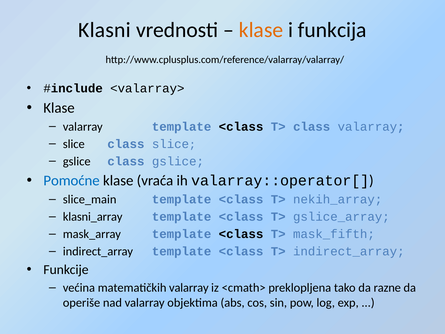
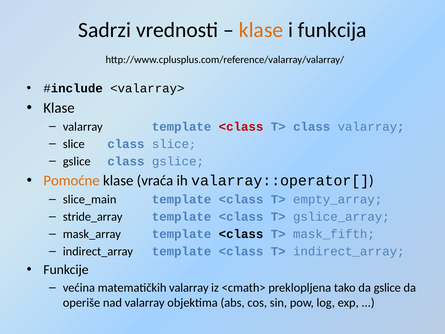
Klasni: Klasni -> Sadrzi (105, 30)
<class colour: black -> red (241, 126)
Pomoćne colour: blue -> orange (72, 181)
nekih_array: nekih_array -> empty_array (338, 199)
klasni_array: klasni_array -> stride_array (93, 217)
da razne: razne -> gslice (387, 288)
